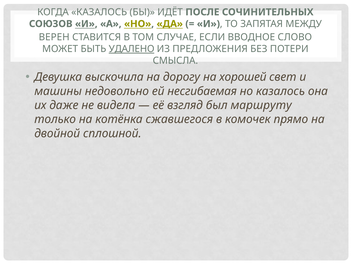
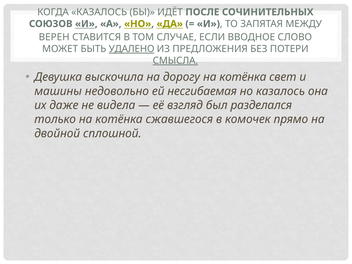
СМЫСЛА underline: none -> present (175, 61)
дорогу на хорошей: хорошей -> котёнка (243, 77)
маршруту: маршруту -> разделался (261, 105)
